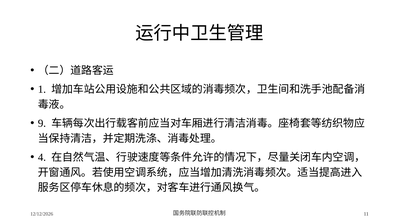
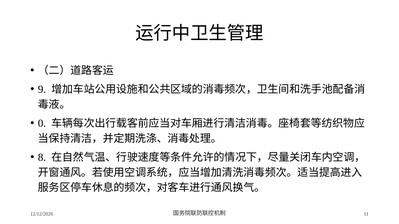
1: 1 -> 9 (42, 90)
9: 9 -> 0 (42, 124)
4: 4 -> 8 (42, 158)
